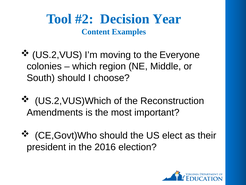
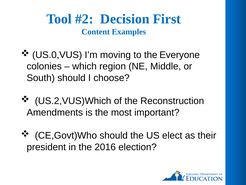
Year: Year -> First (167, 19)
US.2,VUS: US.2,VUS -> US.0,VUS (57, 55)
